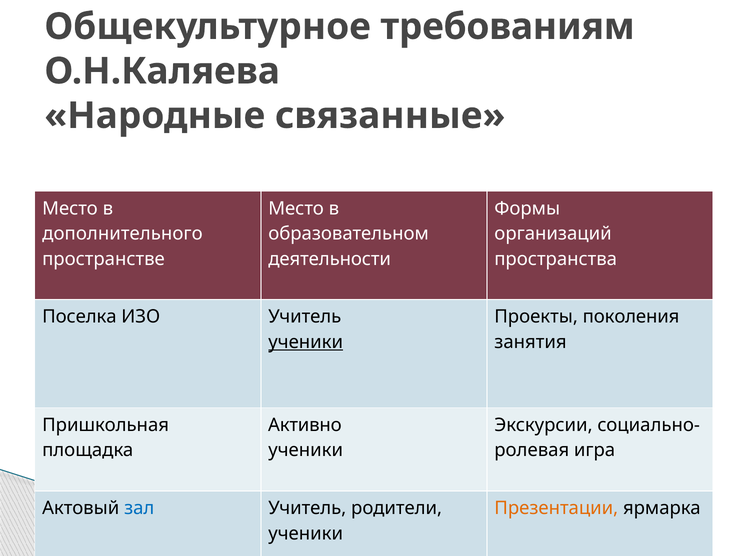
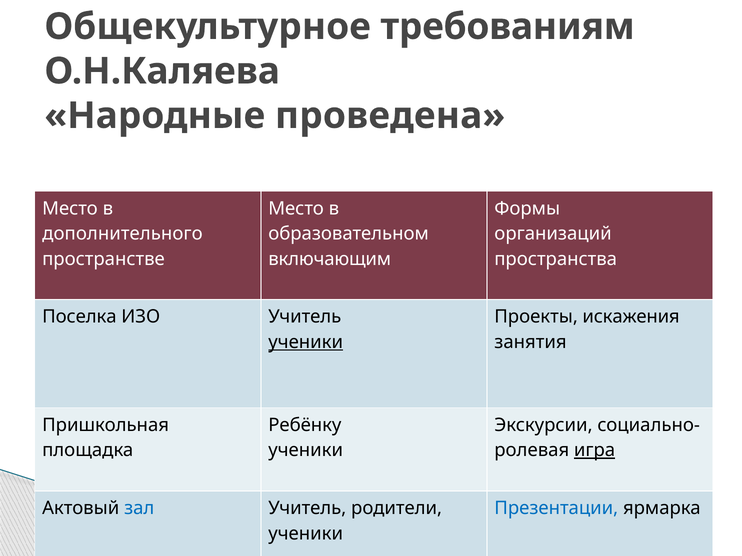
связанные: связанные -> проведена (390, 116)
деятельности: деятельности -> включающим (330, 259)
поколения: поколения -> искажения (631, 317)
Активно: Активно -> Ребёнку (305, 425)
игра underline: none -> present (595, 451)
Презентации colour: orange -> blue (556, 509)
